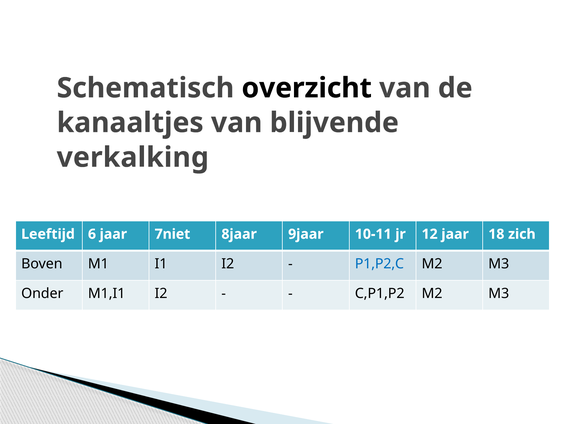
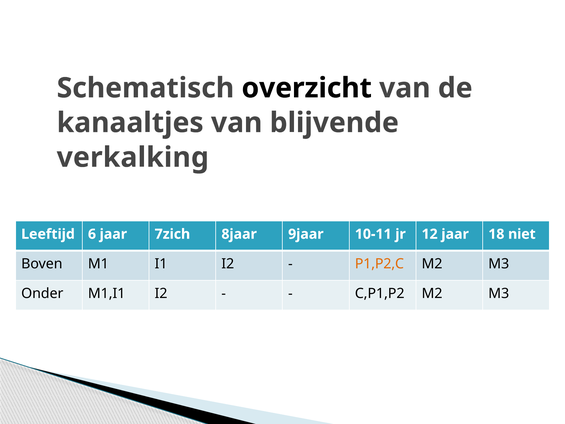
7niet: 7niet -> 7zich (172, 234)
zich: zich -> niet (522, 234)
P1,P2,C colour: blue -> orange (379, 264)
